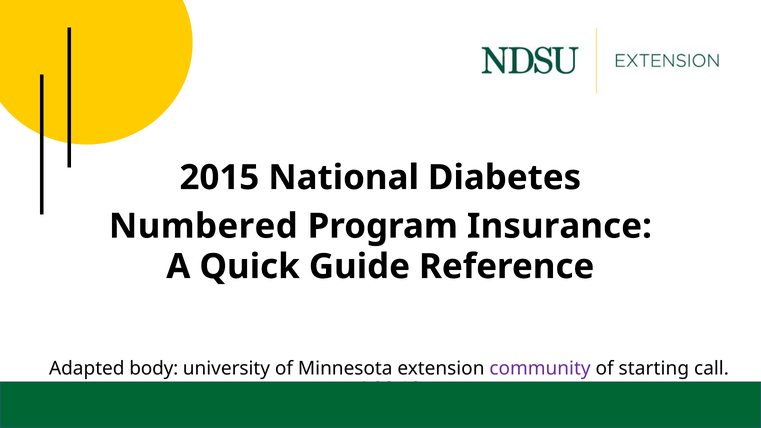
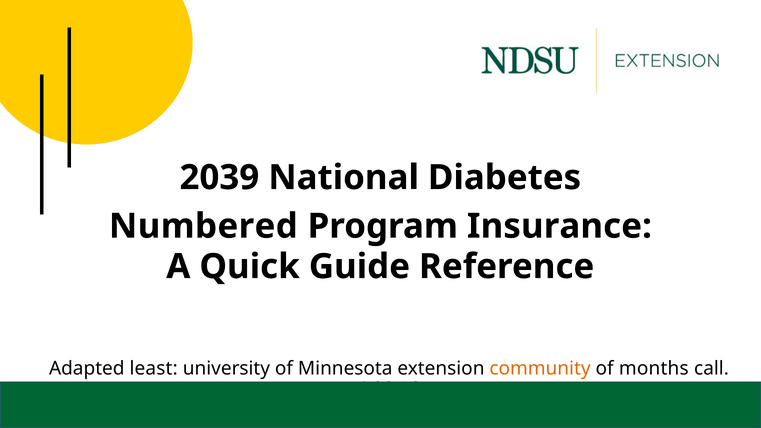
2015: 2015 -> 2039 (219, 178)
body: body -> least (154, 369)
community colour: purple -> orange (540, 369)
starting: starting -> months (654, 369)
